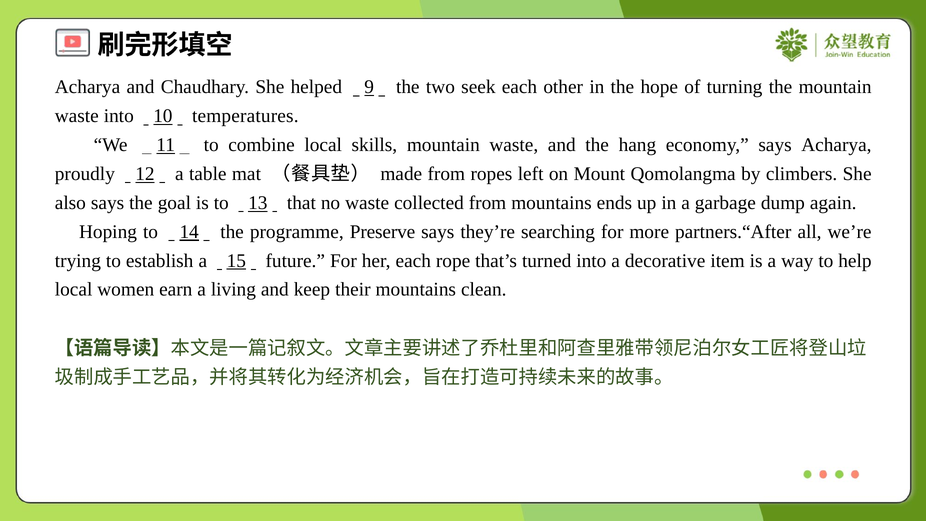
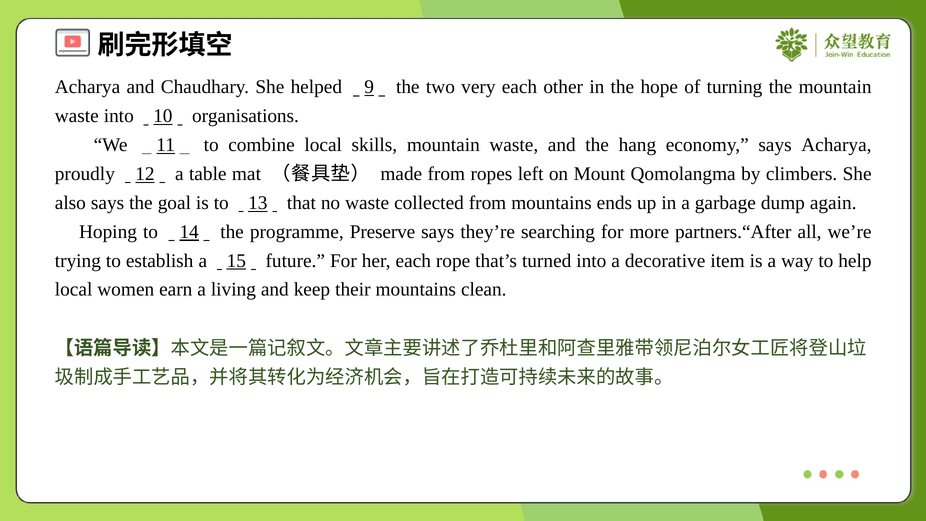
seek: seek -> very (478, 87)
temperatures: temperatures -> organisations (245, 116)
